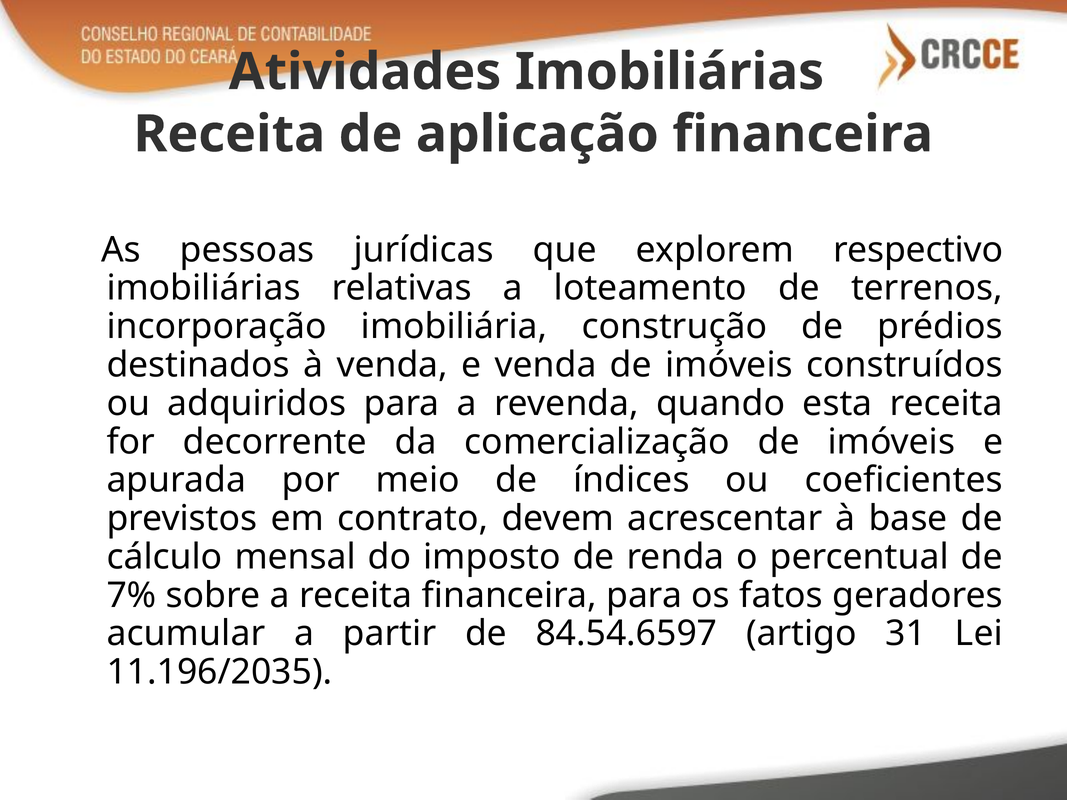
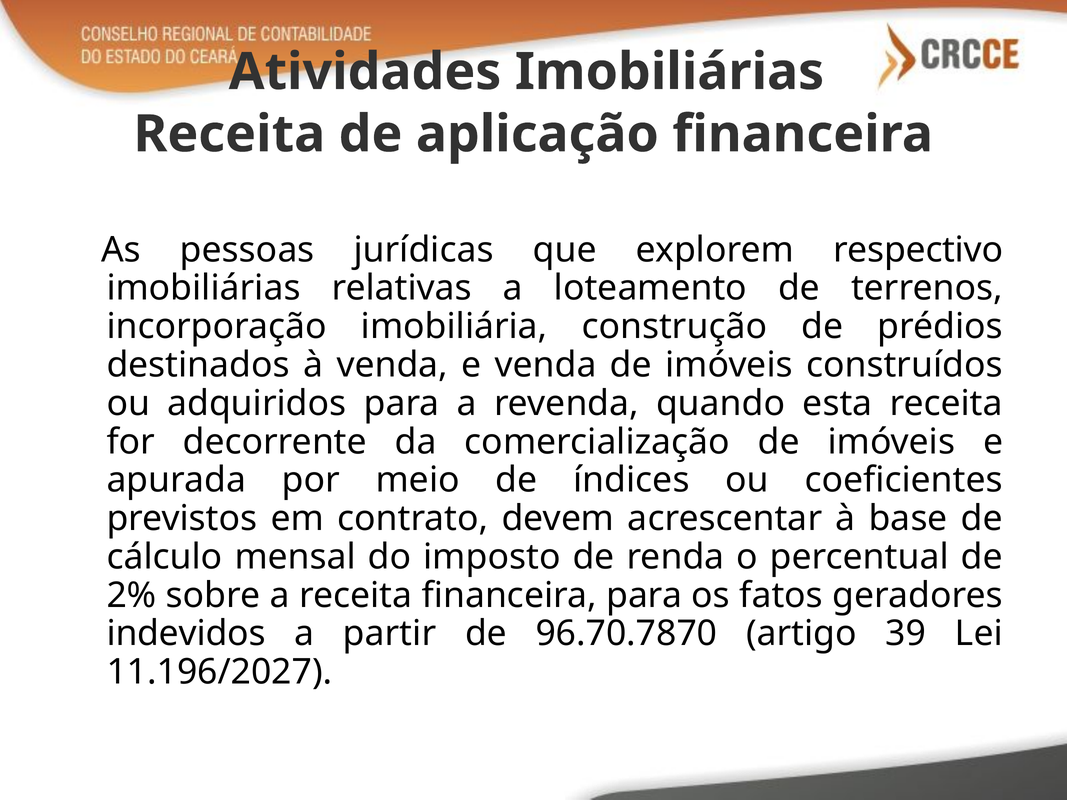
7%: 7% -> 2% (131, 595)
acumular: acumular -> indevidos (186, 634)
84.54.6597: 84.54.6597 -> 96.70.7870 (626, 634)
31: 31 -> 39 (906, 634)
11.196/2035: 11.196/2035 -> 11.196/2027 (219, 672)
